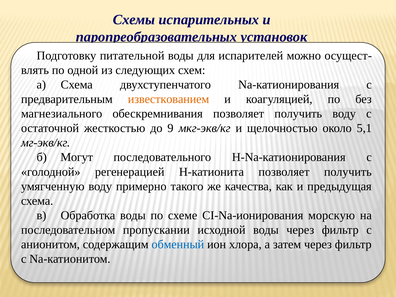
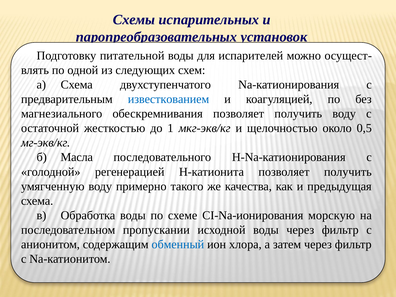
известкованием colour: orange -> blue (168, 99)
9: 9 -> 1 (170, 128)
5,1: 5,1 -> 0,5 (364, 128)
Могут: Могут -> Масла (77, 157)
